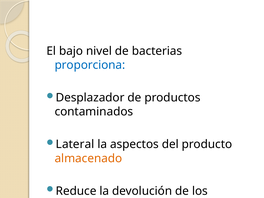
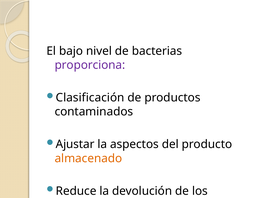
proporciona colour: blue -> purple (90, 65)
Desplazador: Desplazador -> Clasificación (90, 98)
Lateral: Lateral -> Ajustar (75, 144)
